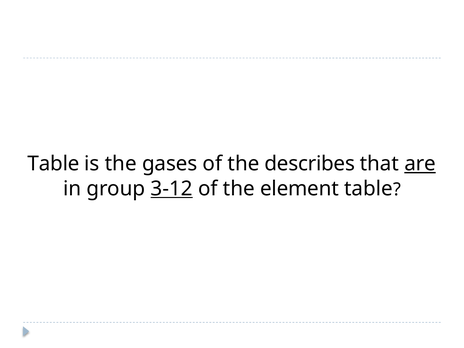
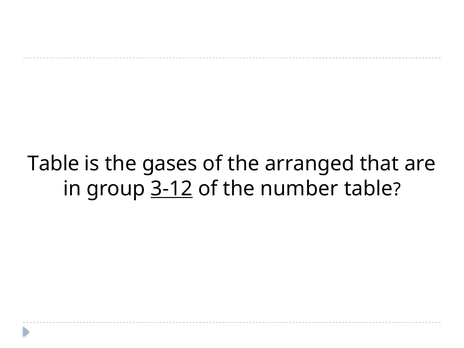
describes: describes -> arranged (310, 164)
are underline: present -> none (420, 164)
element: element -> number (299, 189)
